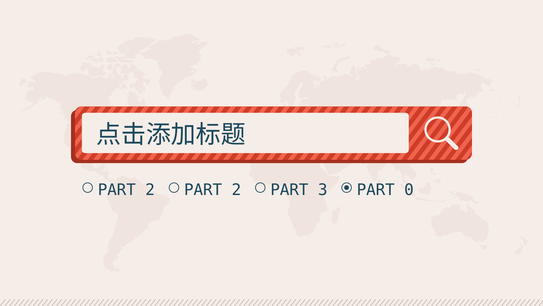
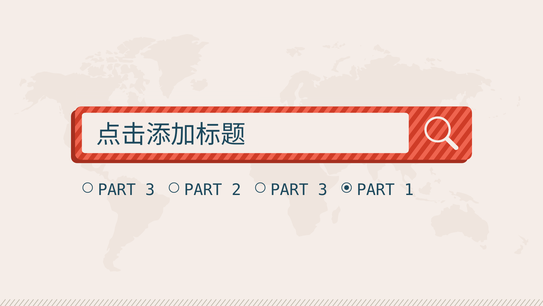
2: 2 -> 3 (150, 190)
0: 0 -> 1 (409, 190)
